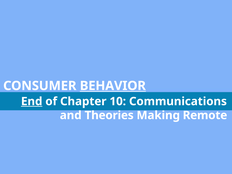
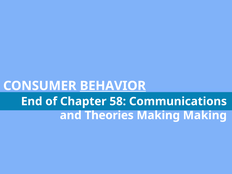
End underline: present -> none (32, 101)
10: 10 -> 58 (118, 101)
Making Remote: Remote -> Making (205, 115)
